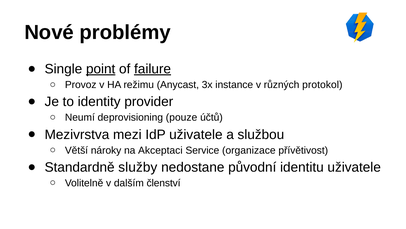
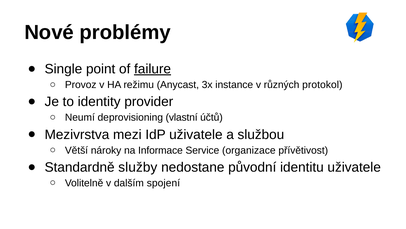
point underline: present -> none (101, 69)
pouze: pouze -> vlastní (182, 117)
Akceptaci: Akceptaci -> Informace (160, 150)
členství: členství -> spojení (163, 183)
